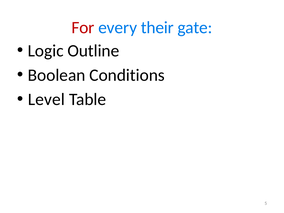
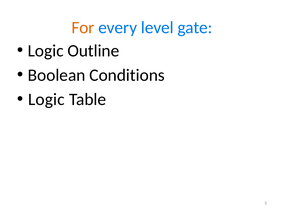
For colour: red -> orange (83, 27)
their: their -> level (157, 27)
Level: Level -> Logic (46, 99)
